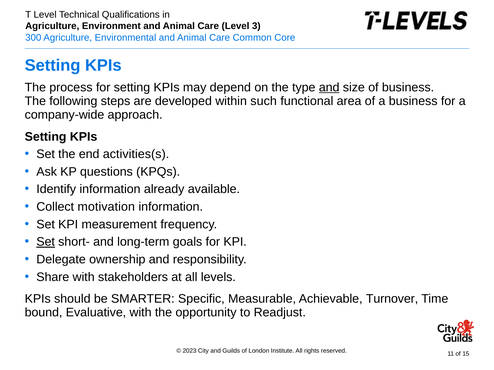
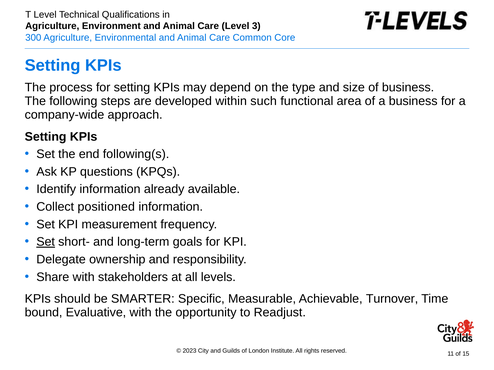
and underline: present -> none (329, 87)
activities(s: activities(s -> following(s (136, 154)
motivation: motivation -> positioned (106, 207)
